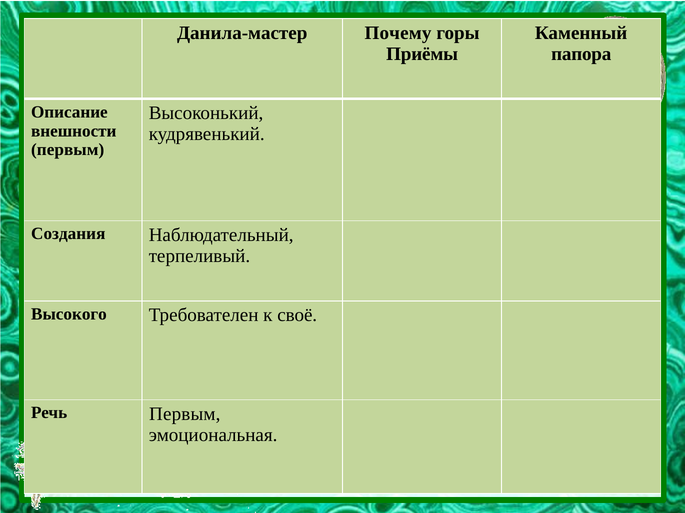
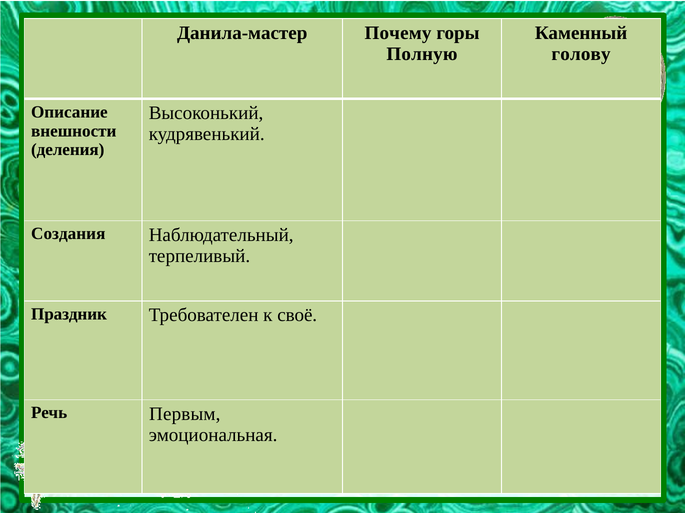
Приёмы: Приёмы -> Полную (422, 54)
папора: папора -> голову (581, 54)
первым: первым -> деления (68, 150)
Высокого: Высокого -> Праздник (69, 315)
